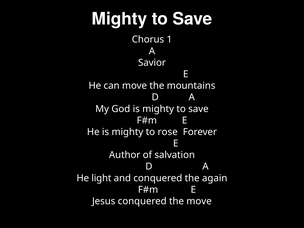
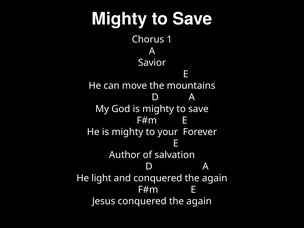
rose: rose -> your (168, 132)
Jesus conquered the move: move -> again (199, 201)
